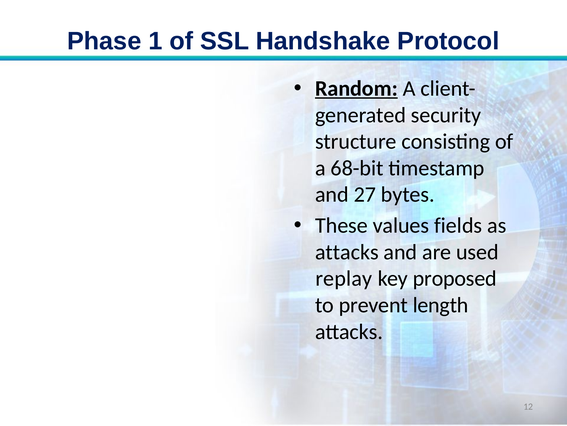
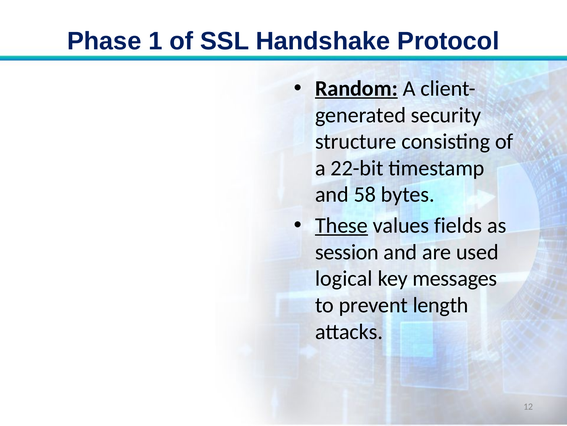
68-bit: 68-bit -> 22-bit (357, 168)
27: 27 -> 58 (365, 194)
These underline: none -> present (341, 225)
attacks: attacks -> session (347, 252)
replay: replay -> logical (344, 278)
proposed: proposed -> messages (455, 278)
